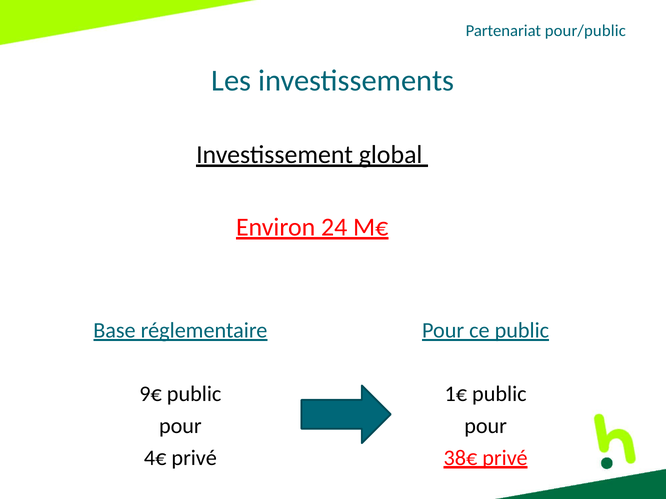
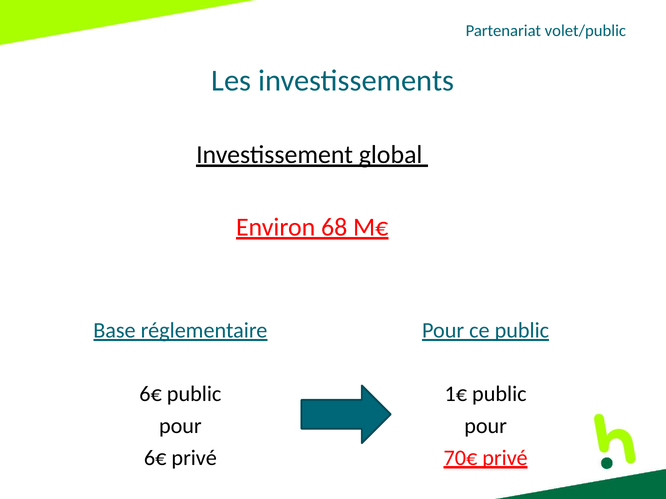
pour/public: pour/public -> volet/public (585, 31)
24: 24 -> 68 (334, 227)
9€: 9€ -> 6€ (151, 395)
4€: 4€ -> 6€ (155, 458)
38€: 38€ -> 70€ (460, 458)
